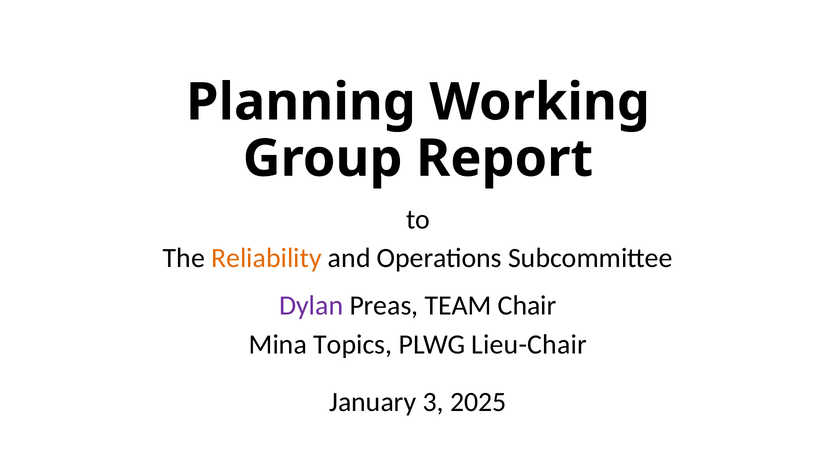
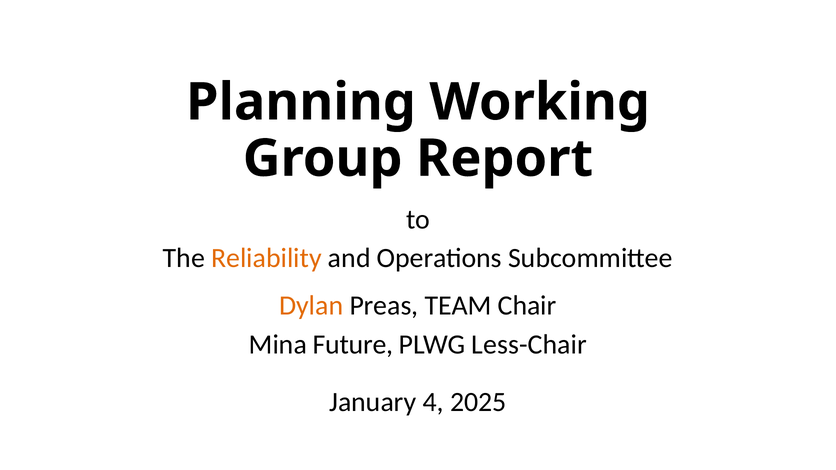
Dylan colour: purple -> orange (311, 306)
Topics: Topics -> Future (353, 345)
Lieu-Chair: Lieu-Chair -> Less-Chair (529, 345)
3: 3 -> 4 (433, 402)
